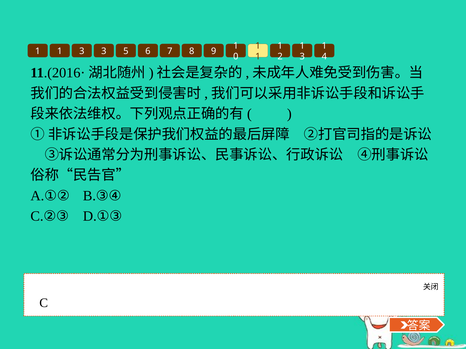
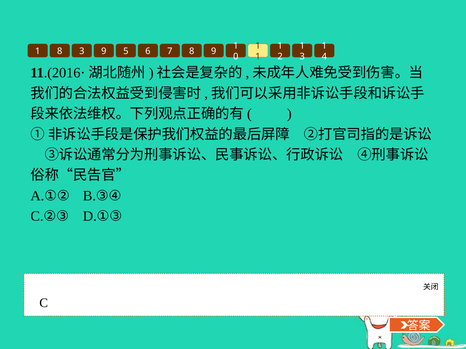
1: 1 -> 8 (60, 51)
3 3: 3 -> 9 (104, 51)
